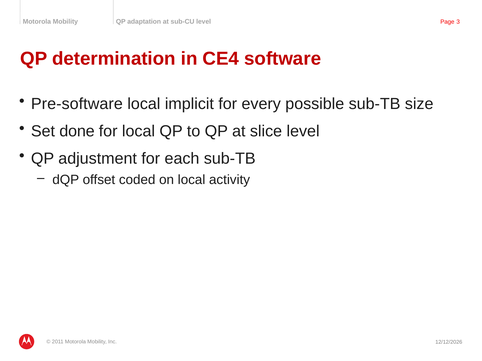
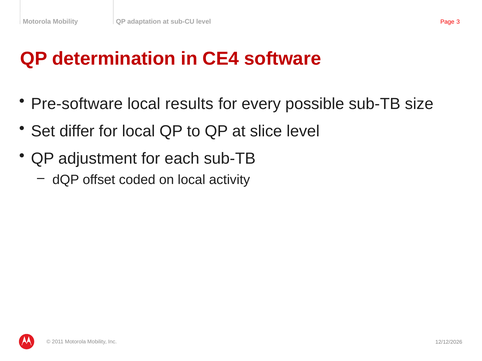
implicit: implicit -> results (189, 104)
done: done -> differ (77, 131)
